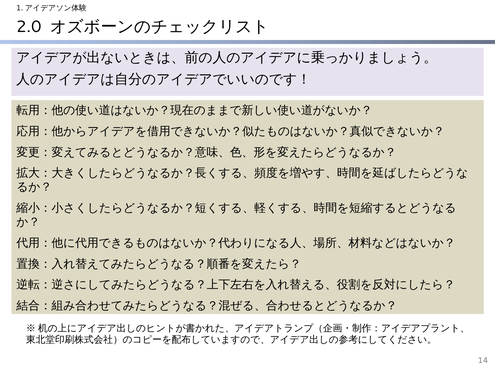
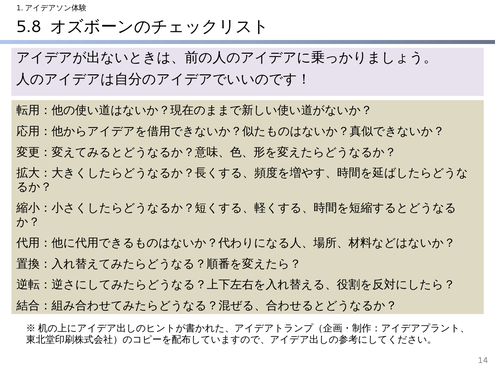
2.0: 2.0 -> 5.8 (29, 27)
